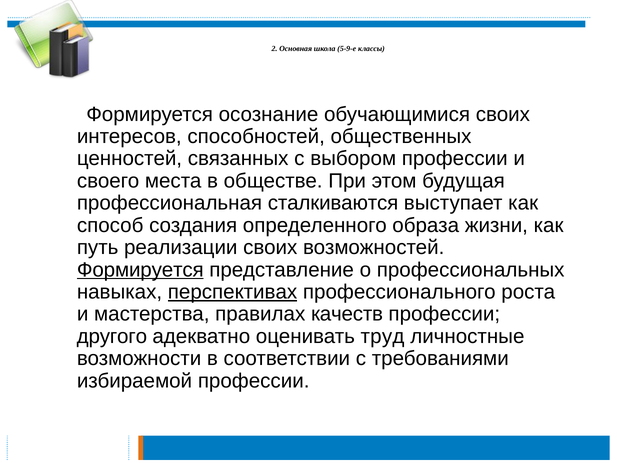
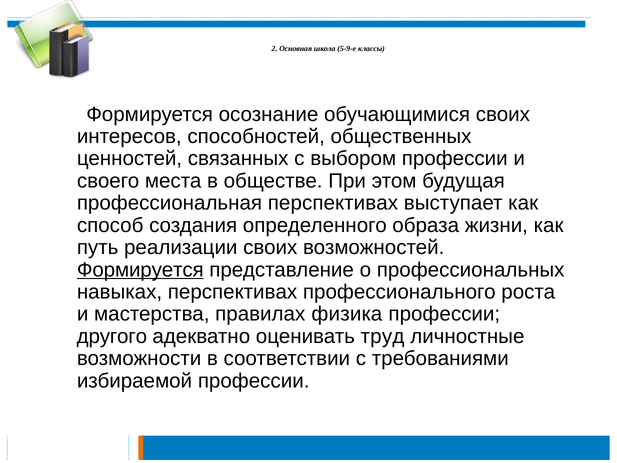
профессиональная сталкиваются: сталкиваются -> перспективах (333, 203)
перспективах underline: present -> none (233, 292)
качеств: качеств -> физика (347, 314)
